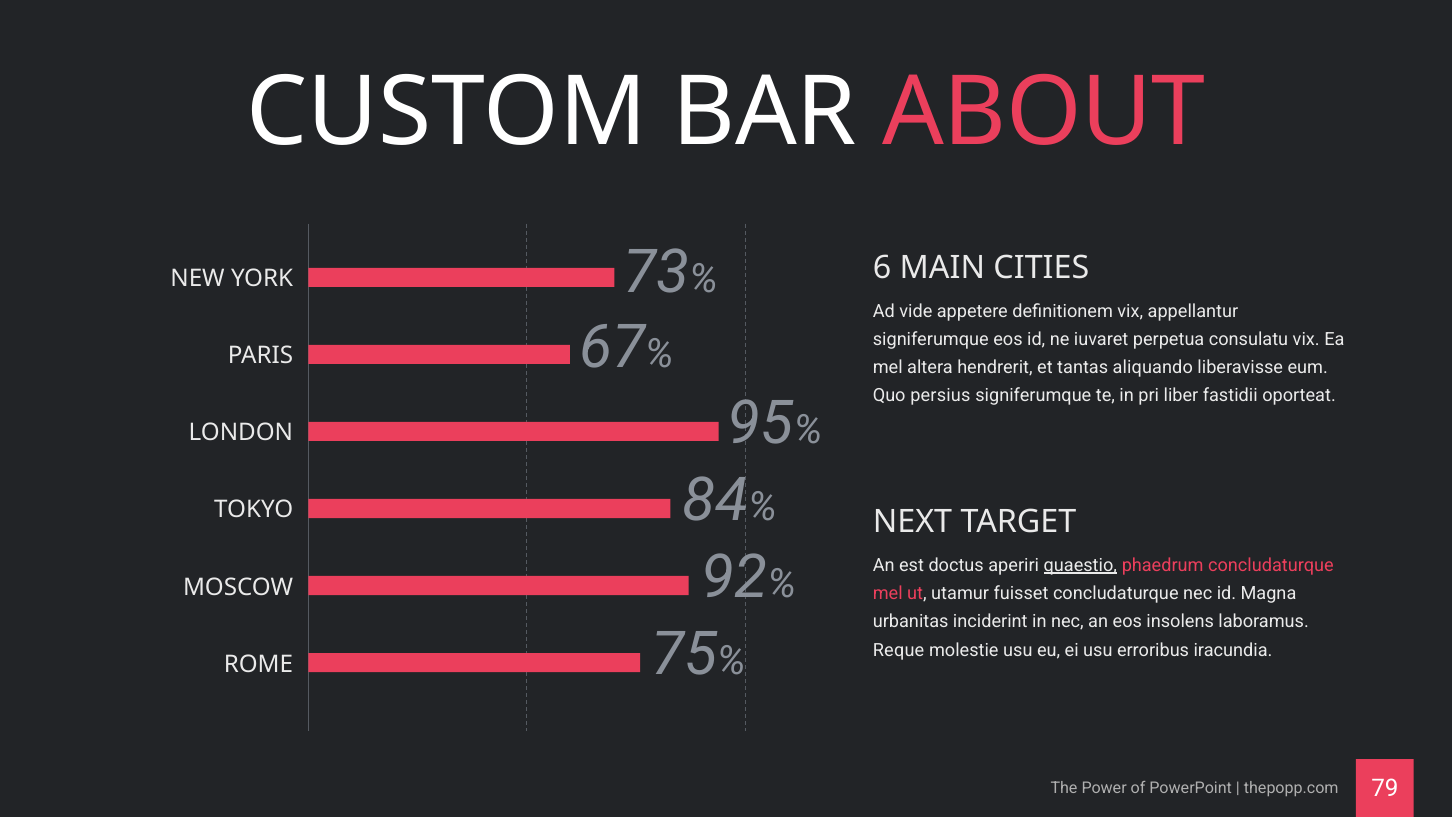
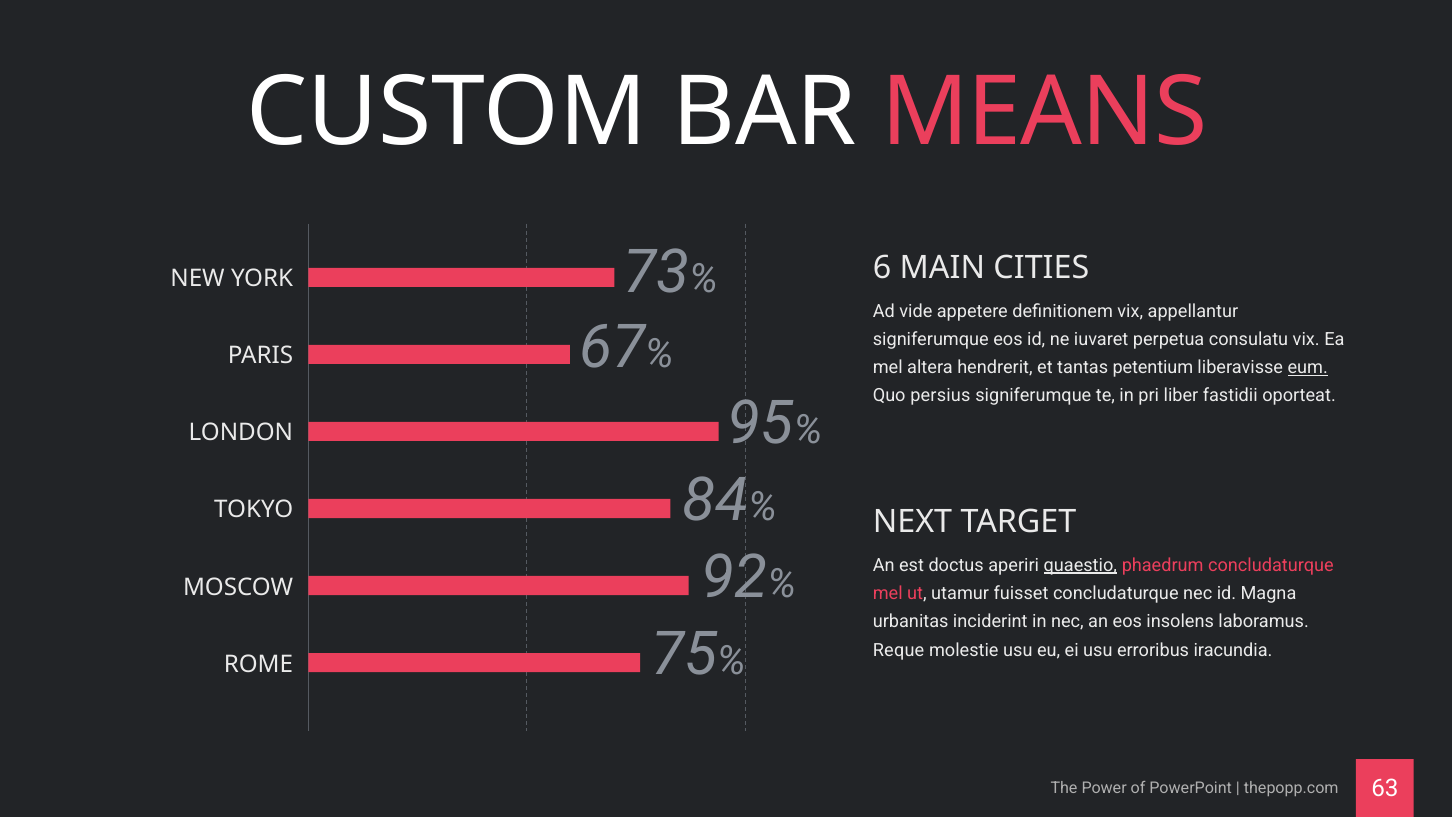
ABOUT: ABOUT -> MEANS (1044, 113)
aliquando: aliquando -> petentium (1153, 368)
eum underline: none -> present (1308, 368)
79: 79 -> 63 (1385, 788)
